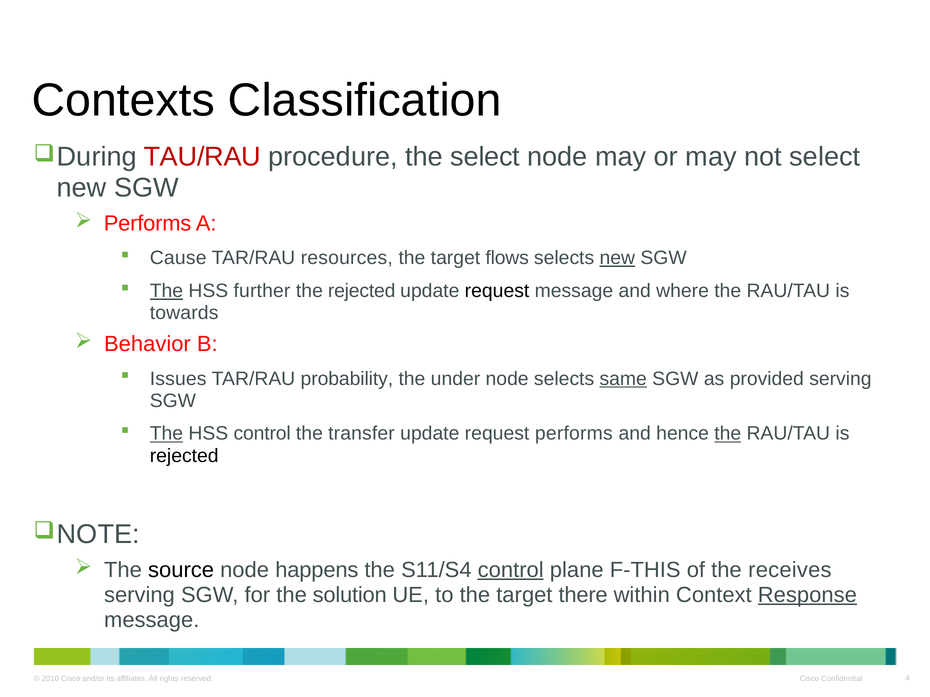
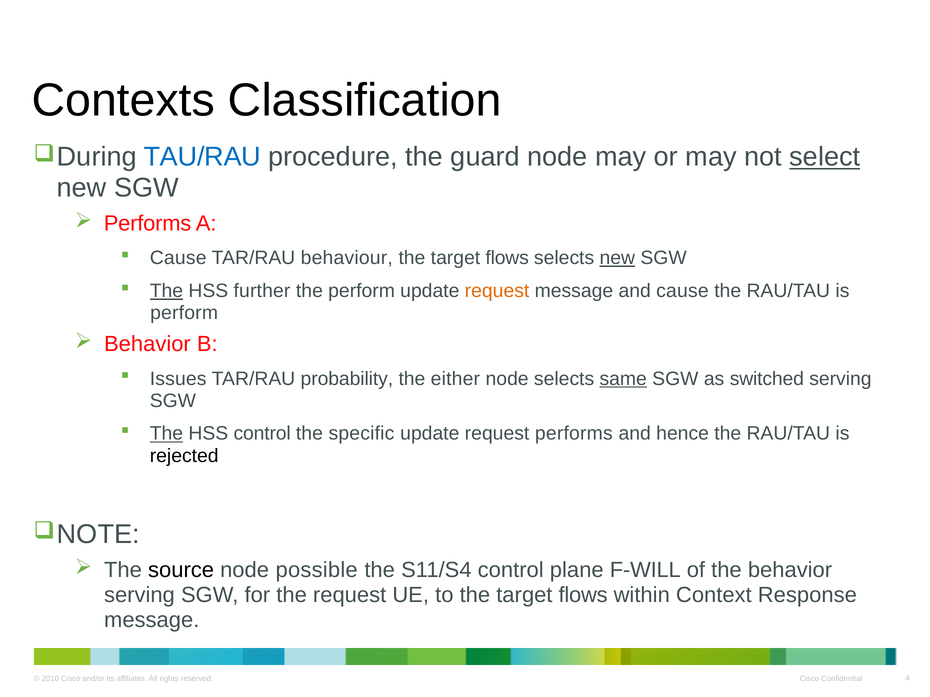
TAU/RAU colour: red -> blue (202, 157)
the select: select -> guard (485, 157)
select underline: none -> present (825, 157)
resources: resources -> behaviour (347, 258)
the rejected: rejected -> perform (362, 291)
request colour: black -> orange (497, 291)
and where: where -> cause (682, 291)
towards: towards -> perform (184, 313)
under: under -> either (455, 379)
provided: provided -> switched (767, 379)
transfer: transfer -> specific (361, 434)
the underline: present -> none (728, 434)
happens: happens -> possible (317, 570)
control underline: present -> none (511, 570)
F-THIS: F-THIS -> F-WILL (645, 570)
the receives: receives -> behavior (790, 570)
the solution: solution -> request (350, 595)
to the target there: there -> flows (583, 595)
Response underline: present -> none (807, 595)
